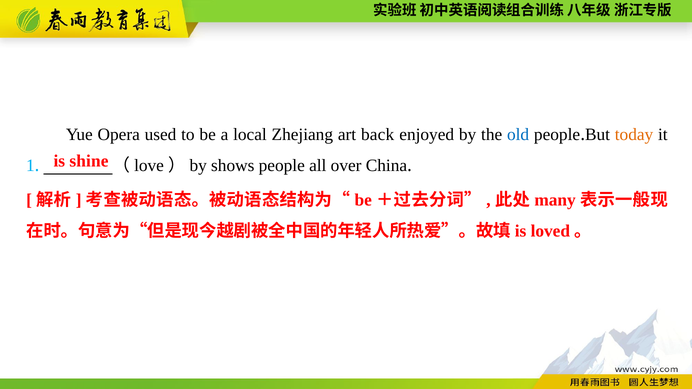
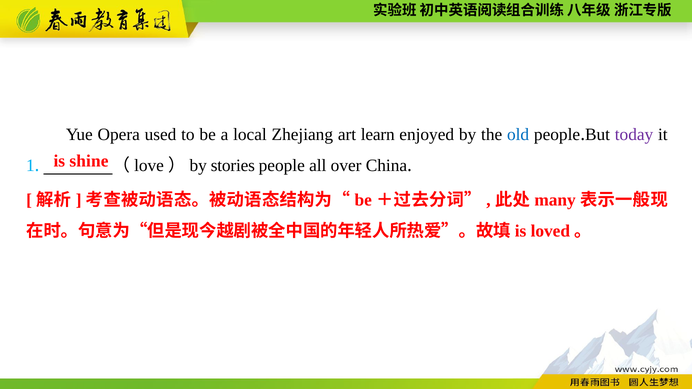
back: back -> learn (378, 135)
today colour: orange -> purple (634, 135)
shows: shows -> stories (233, 166)
